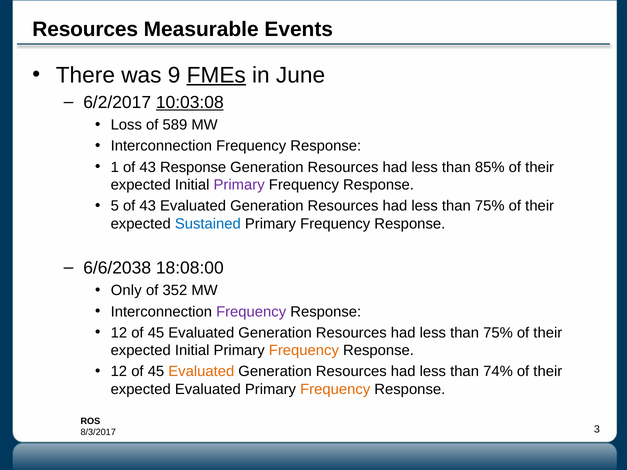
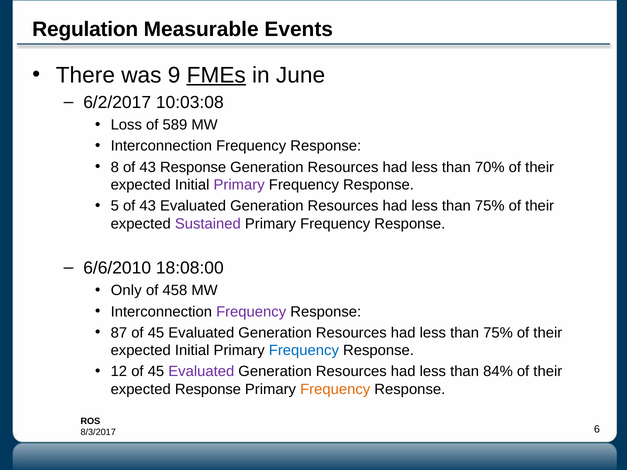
Resources: Resources -> Regulation (85, 30)
10:03:08 underline: present -> none (190, 103)
1: 1 -> 8 (115, 167)
85%: 85% -> 70% (490, 167)
Sustained colour: blue -> purple (208, 224)
6/6/2038: 6/6/2038 -> 6/6/2010 (117, 268)
352: 352 -> 458 (175, 291)
12: 12 -> 87 (119, 333)
Frequency colour: orange -> blue (304, 351)
Evaluated colour: orange -> purple (201, 372)
74%: 74% -> 84% (498, 372)
expected Evaluated: Evaluated -> Response (208, 390)
3: 3 -> 6 (597, 429)
